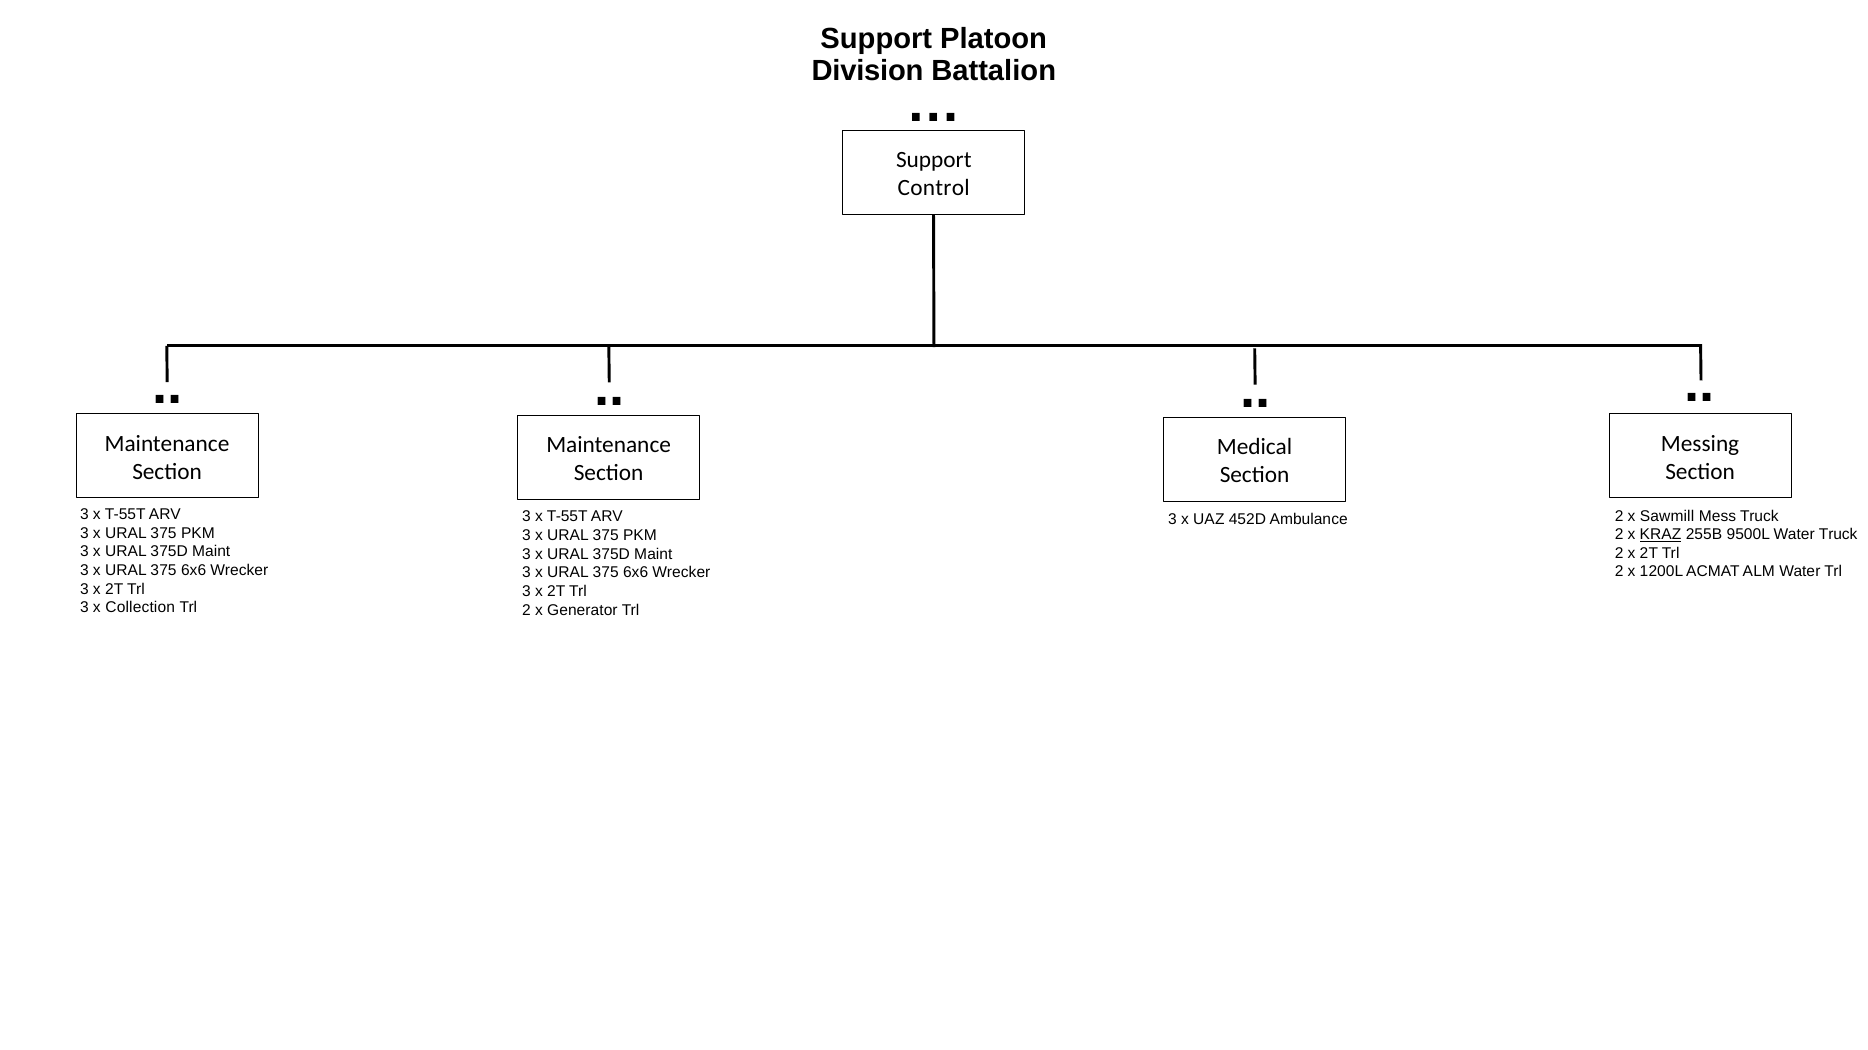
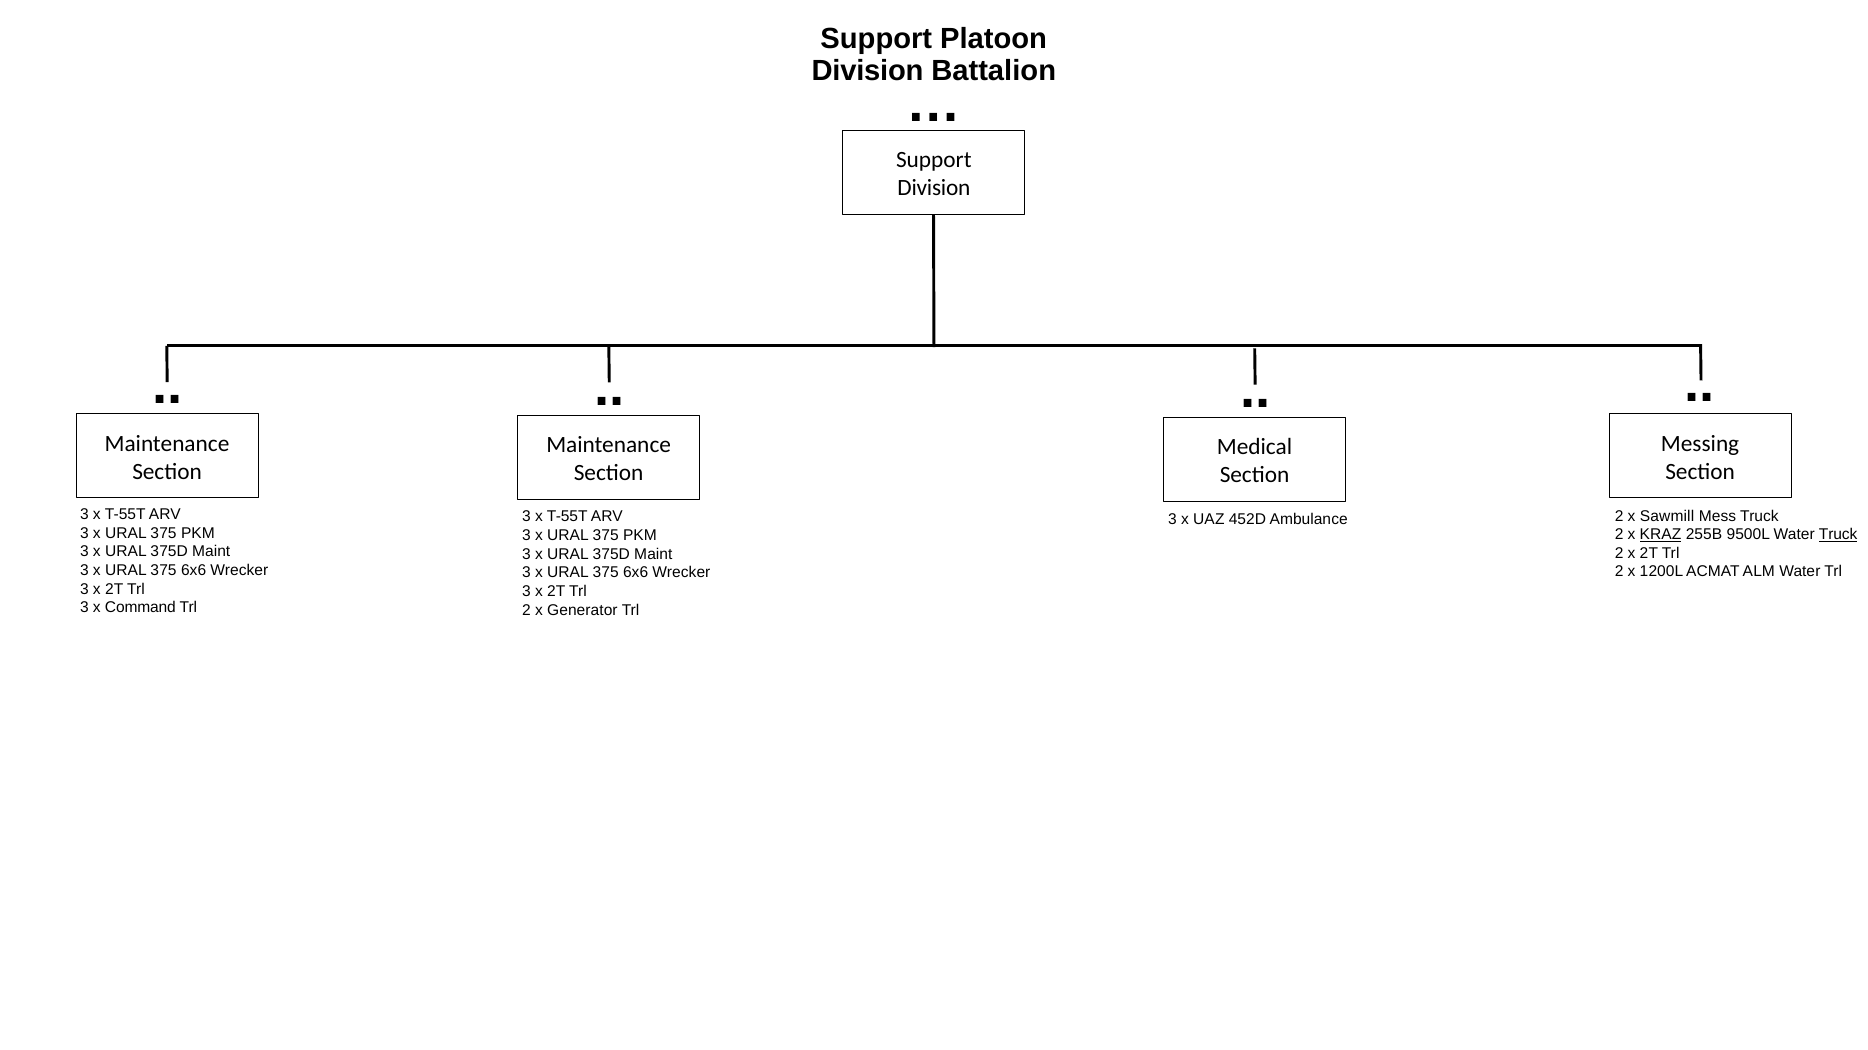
Control: Control -> Division (934, 188)
Truck underline: none -> present (1838, 535)
Collection: Collection -> Command (140, 608)
